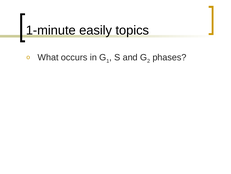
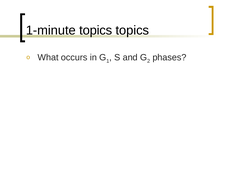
1-minute easily: easily -> topics (96, 30)
